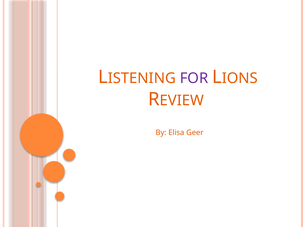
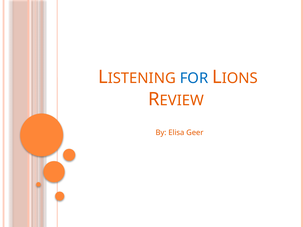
FOR colour: purple -> blue (194, 78)
